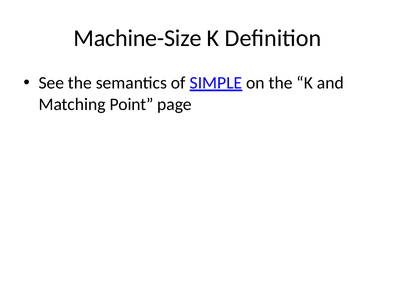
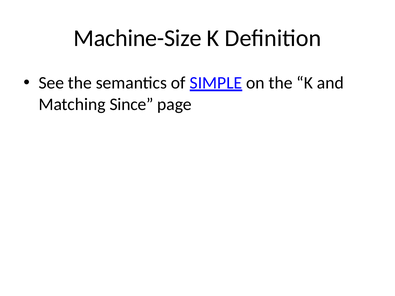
Point: Point -> Since (131, 104)
